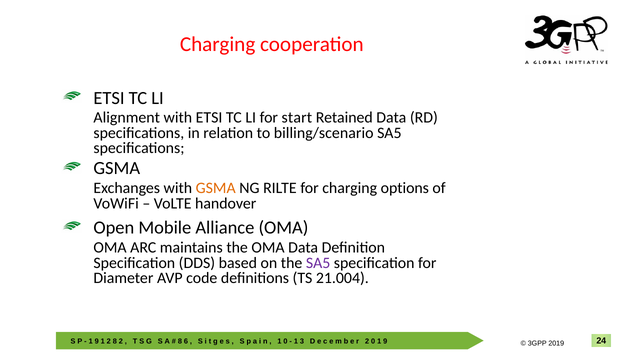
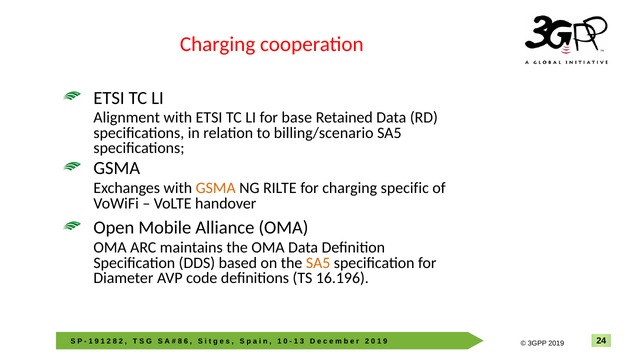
start: start -> base (297, 118)
options: options -> specific (405, 188)
SA5 colour: purple -> orange (318, 263)
21.004: 21.004 -> 16.196 (342, 278)
